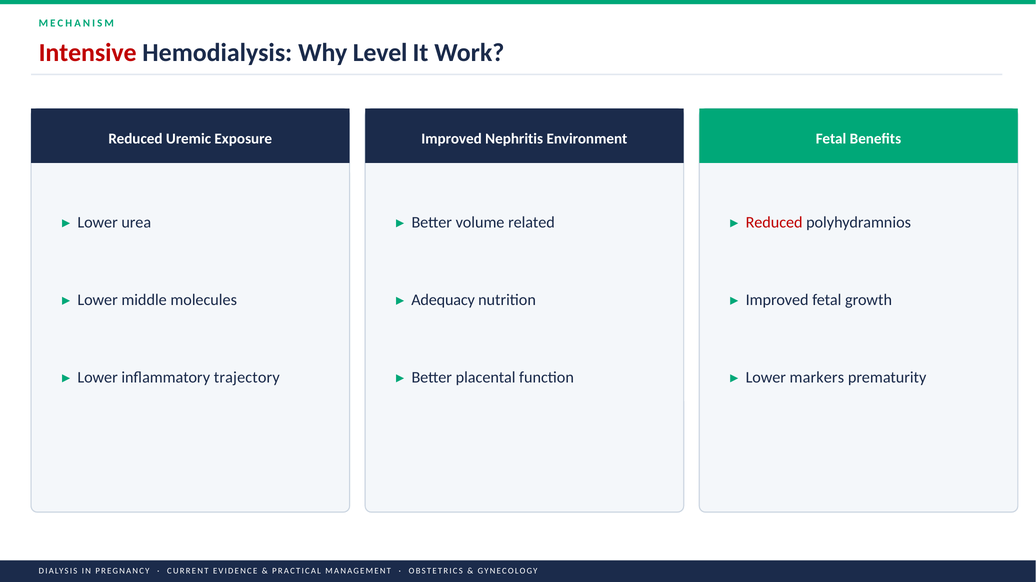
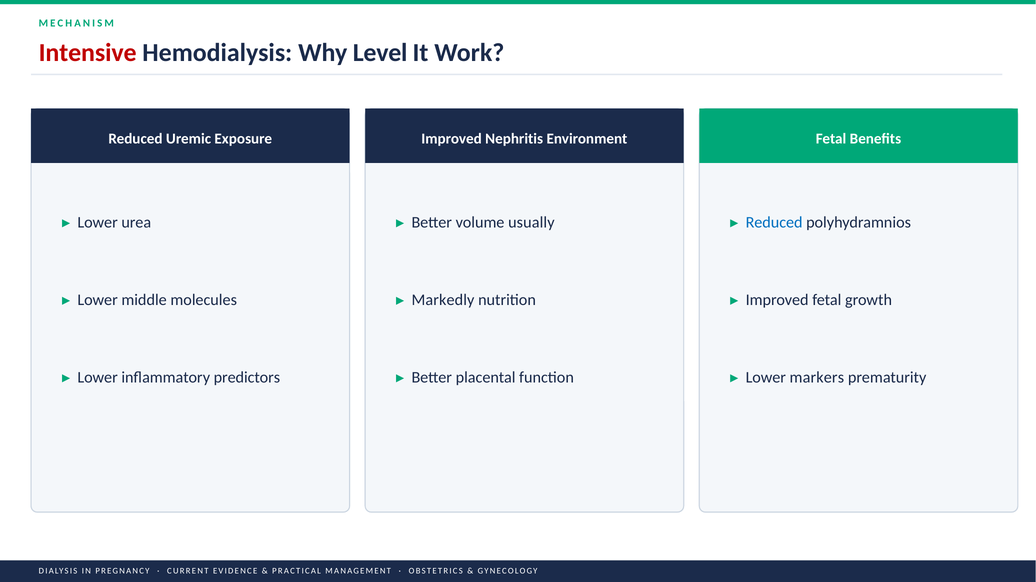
related: related -> usually (531, 223)
Reduced colour: red -> blue (774, 223)
Adequacy: Adequacy -> Markedly (443, 300)
trajectory: trajectory -> predictors (247, 378)
